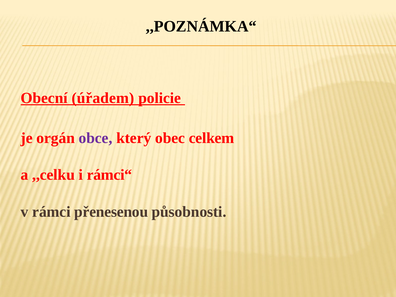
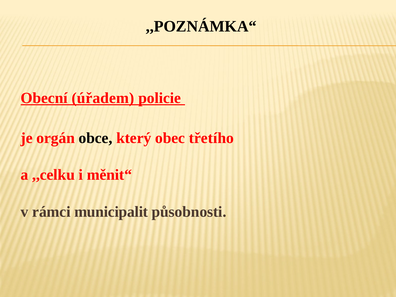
obce colour: purple -> black (96, 138)
celkem: celkem -> třetího (211, 138)
rámci“: rámci“ -> měnit“ (109, 175)
přenesenou: přenesenou -> municipalit (111, 212)
